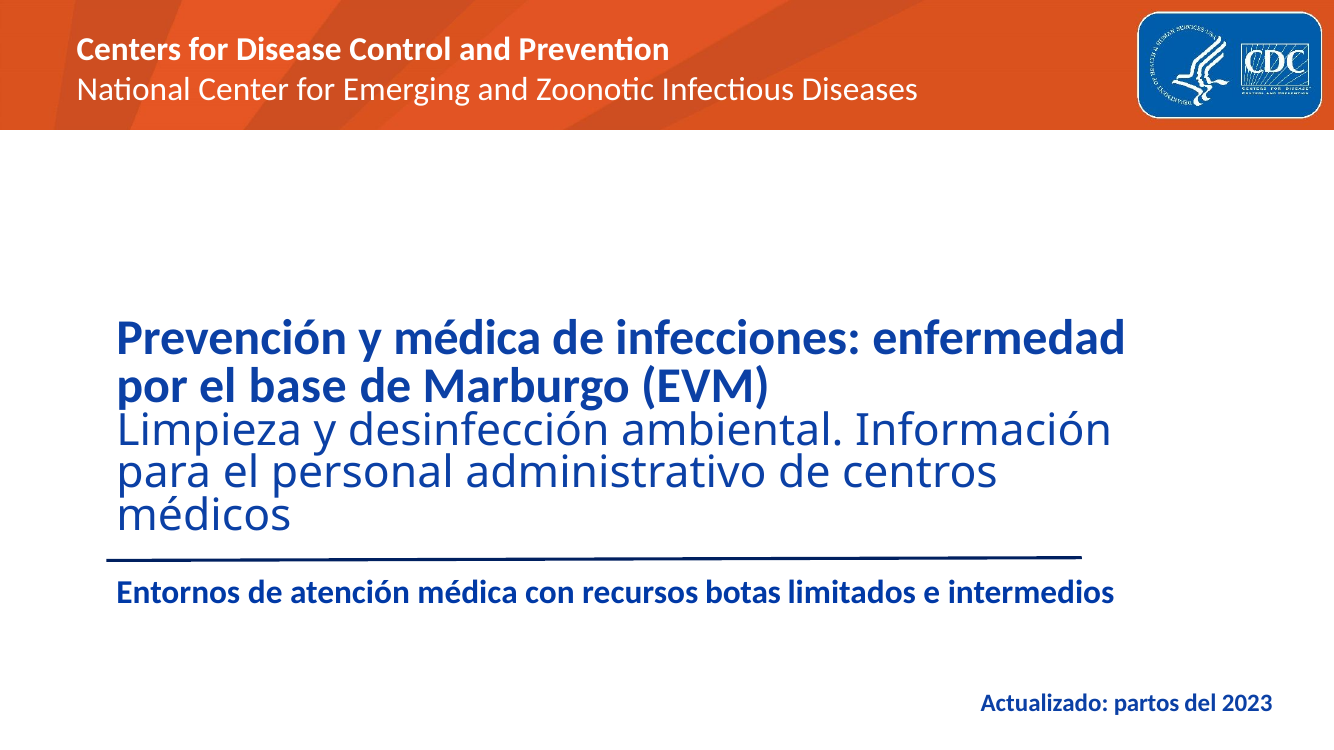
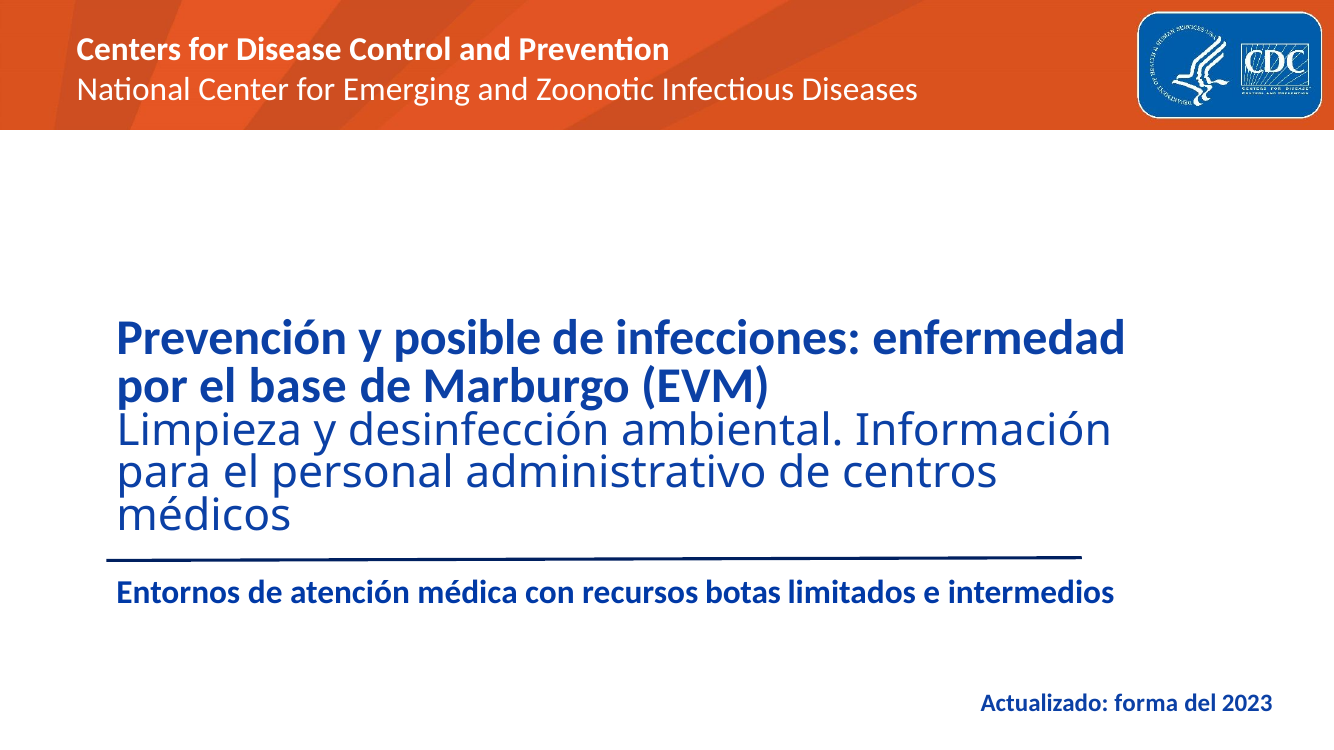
y médica: médica -> posible (467, 338)
partos: partos -> forma (1146, 704)
